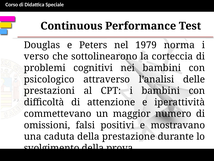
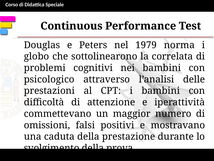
verso: verso -> globo (37, 56)
corteccia: corteccia -> correlata (172, 56)
